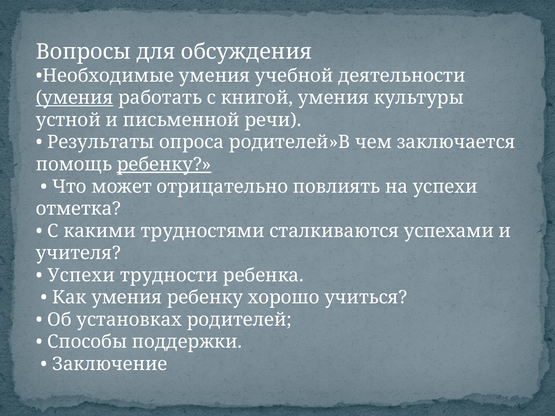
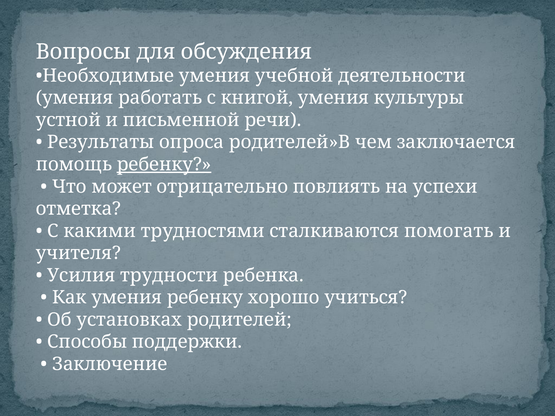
умения underline: present -> none (75, 98)
успехами: успехами -> помогать (449, 231)
Успехи: Успехи -> Усилия (81, 276)
